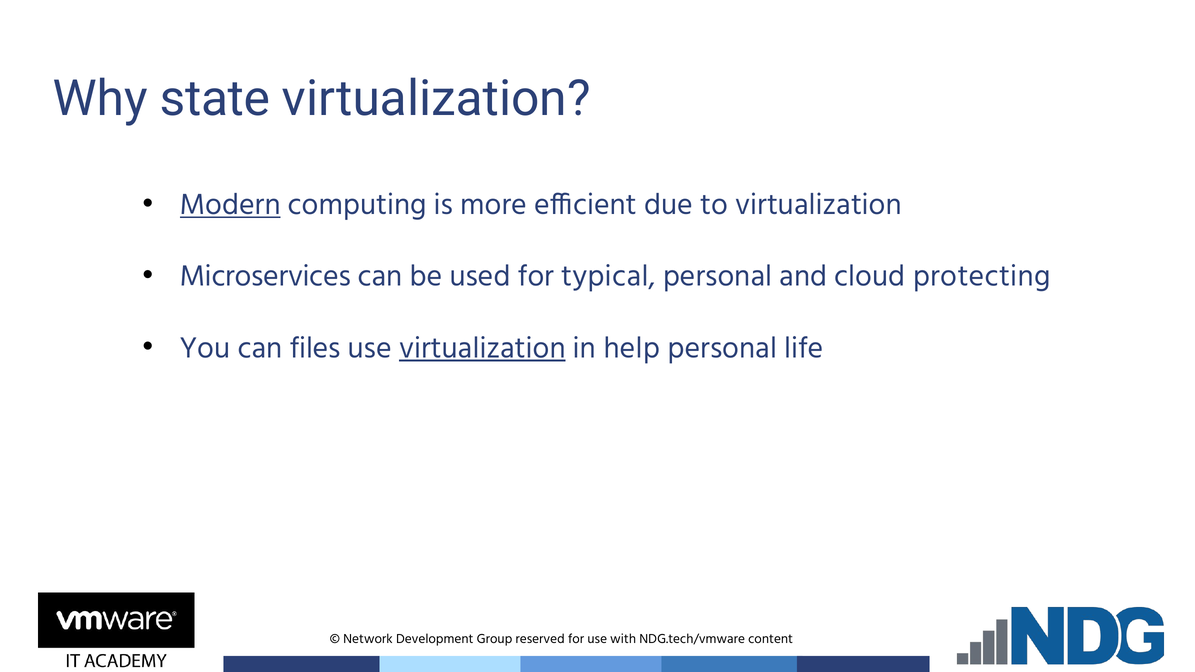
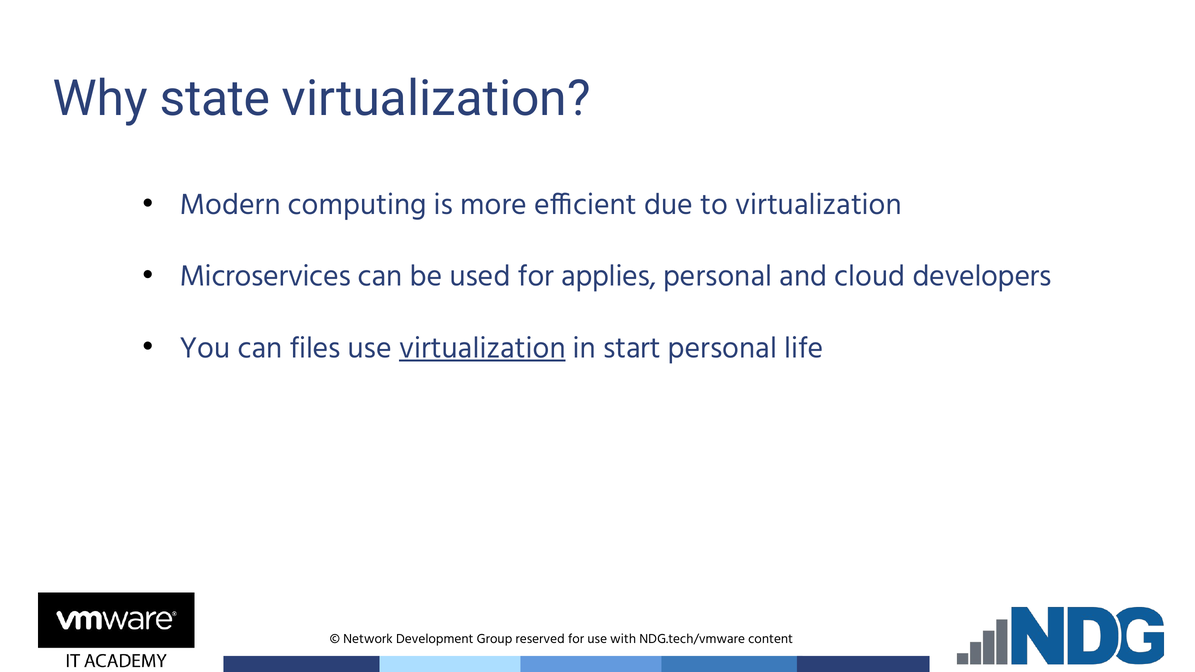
Modern underline: present -> none (230, 204)
typical: typical -> applies (609, 276)
protecting: protecting -> developers (982, 276)
help: help -> start (632, 348)
